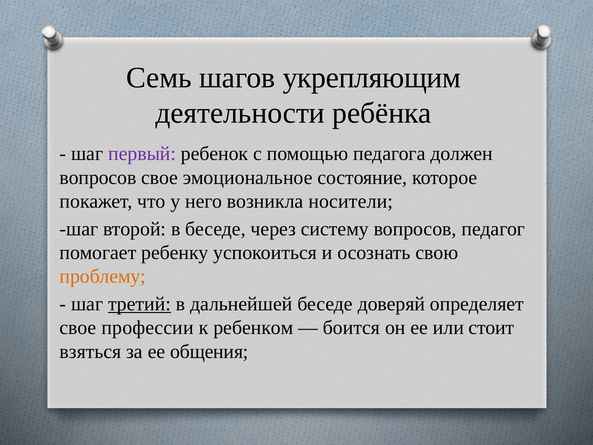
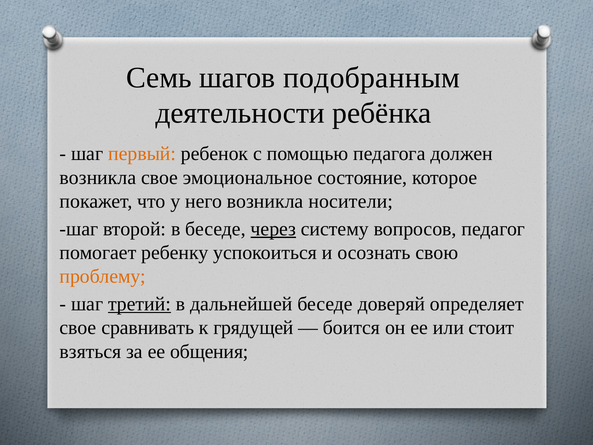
укрепляющим: укрепляющим -> подобранным (371, 78)
первый colour: purple -> orange (142, 154)
вопросов: вопросов -> возникла (98, 177)
через underline: none -> present (273, 229)
профессии: профессии -> сравнивать (148, 328)
ребенком: ребенком -> грядущей (253, 328)
